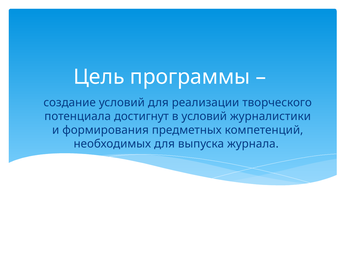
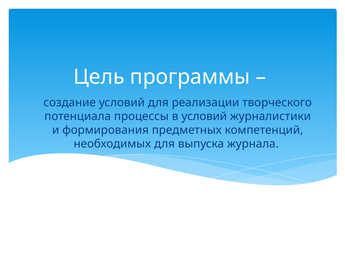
достигнут: достигнут -> процессы (141, 116)
